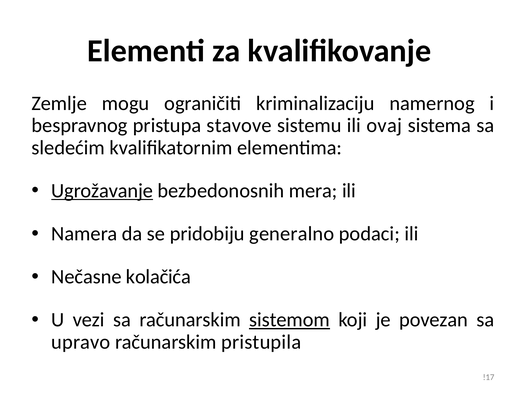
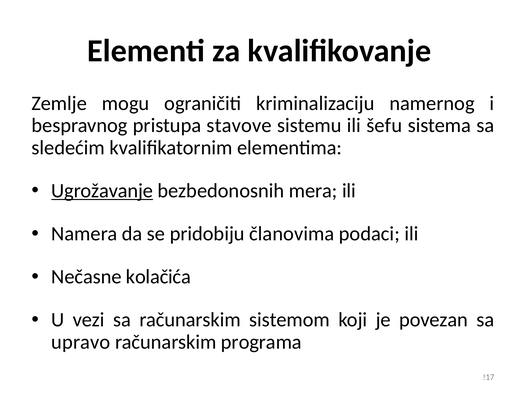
ovaj: ovaj -> šefu (384, 125)
generalno: generalno -> članovima (292, 233)
sistemom underline: present -> none (290, 319)
pristupila: pristupila -> programa (261, 342)
